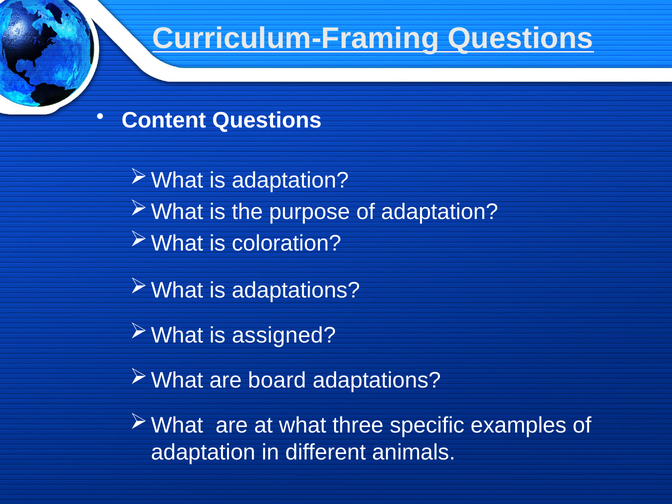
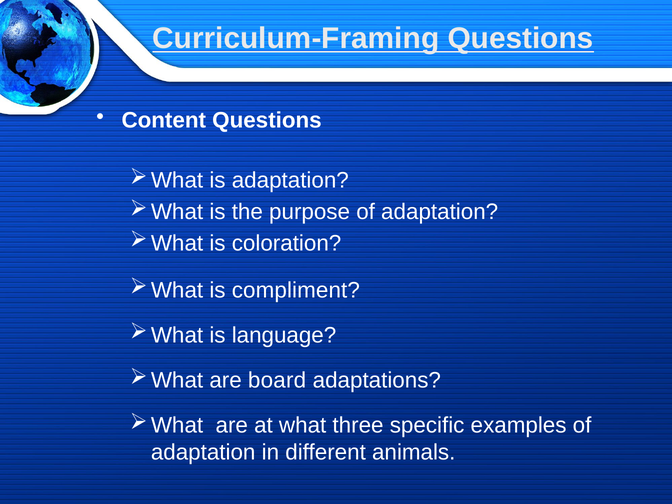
is adaptations: adaptations -> compliment (296, 290)
assigned: assigned -> language (284, 335)
